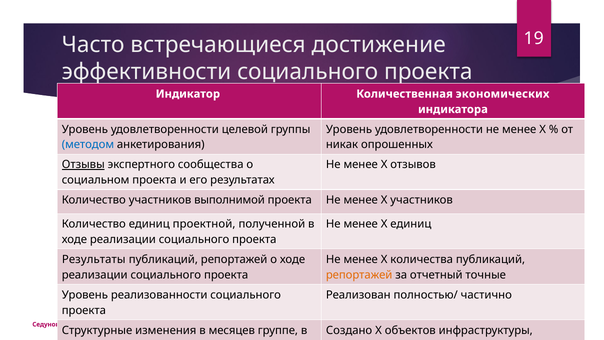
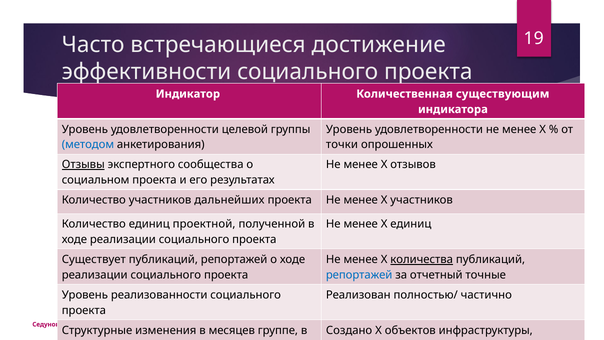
экономических: экономических -> существующим (503, 94)
никак: никак -> точки (342, 145)
выполнимой: выполнимой -> дальнейших (229, 200)
Результаты: Результаты -> Существует (94, 259)
количества underline: none -> present (422, 259)
репортажей colour: orange -> blue (359, 275)
